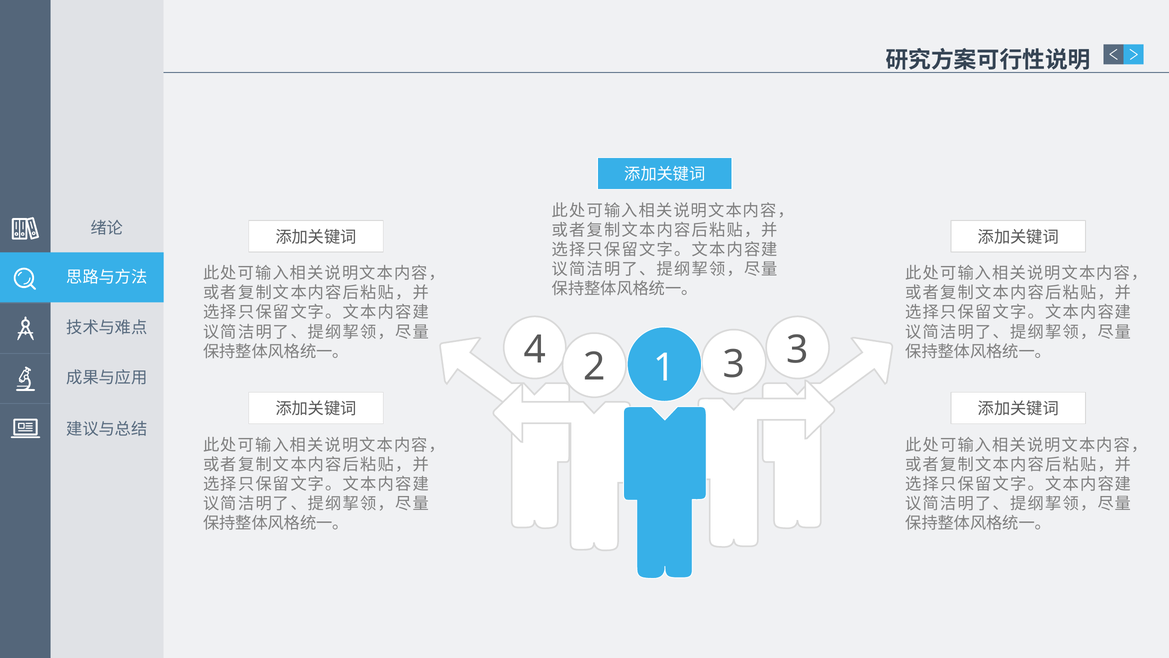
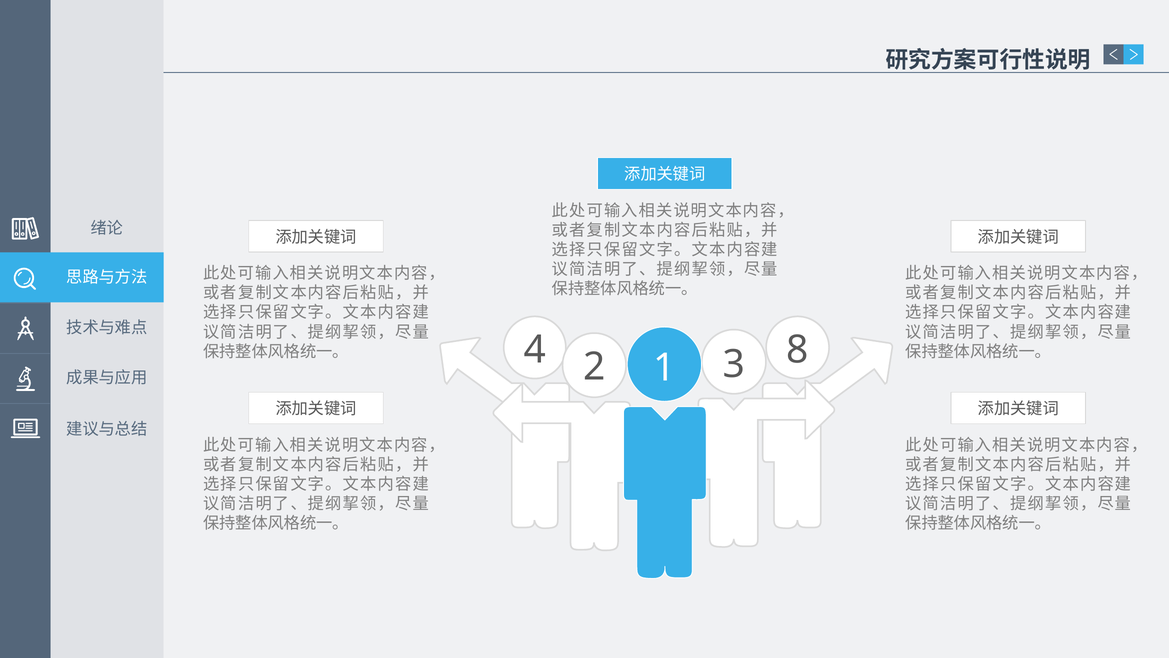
4 3: 3 -> 8 (798, 350)
